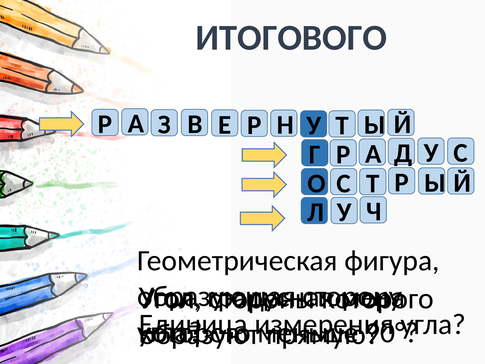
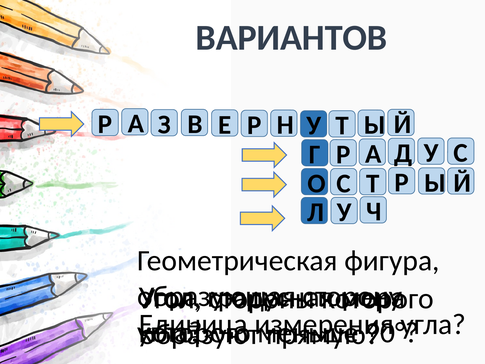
ИТОГОВОГО: ИТОГОВОГО -> ВАРИАНТОВ (291, 38)
